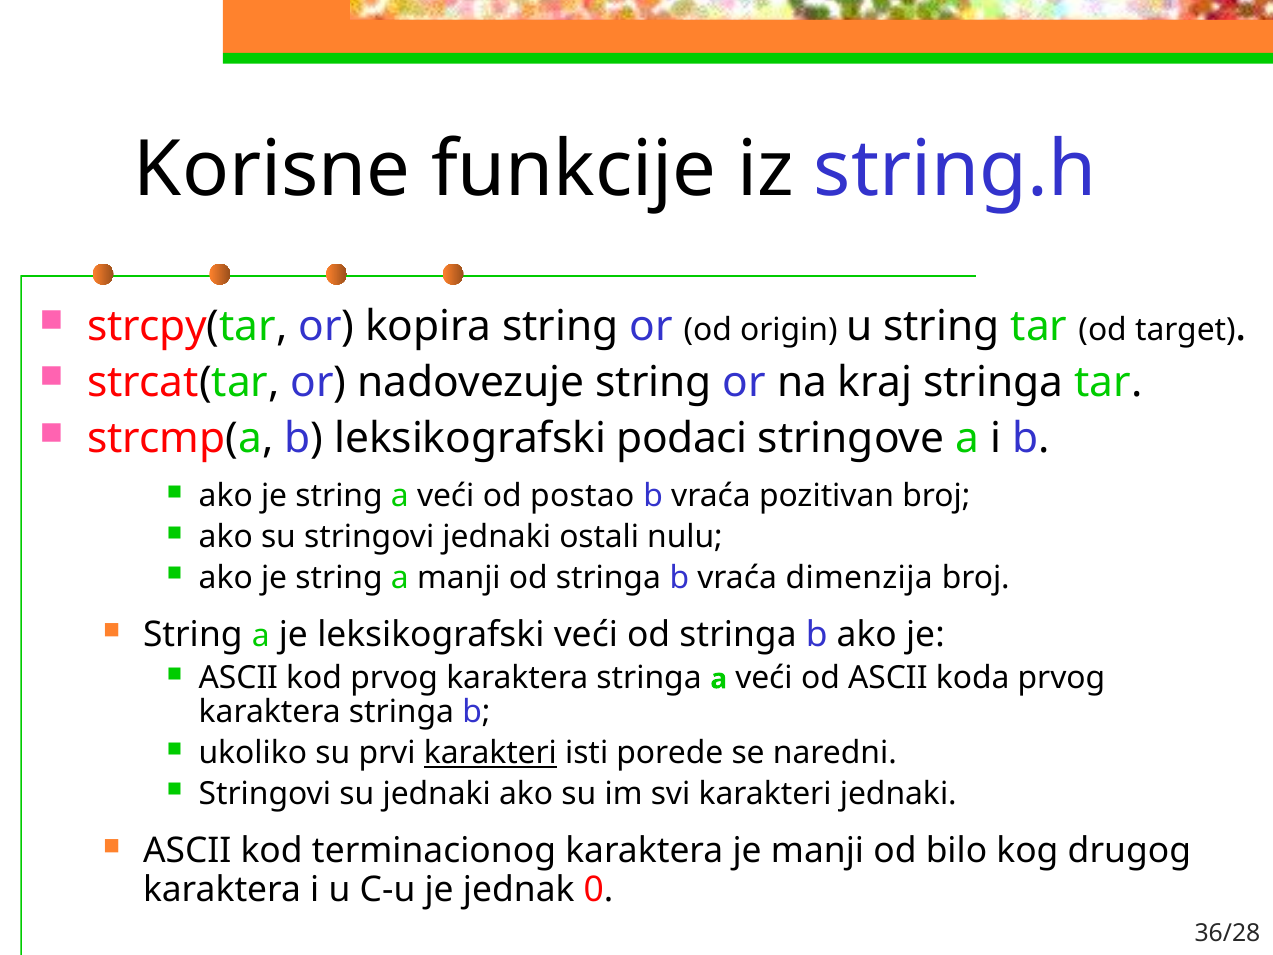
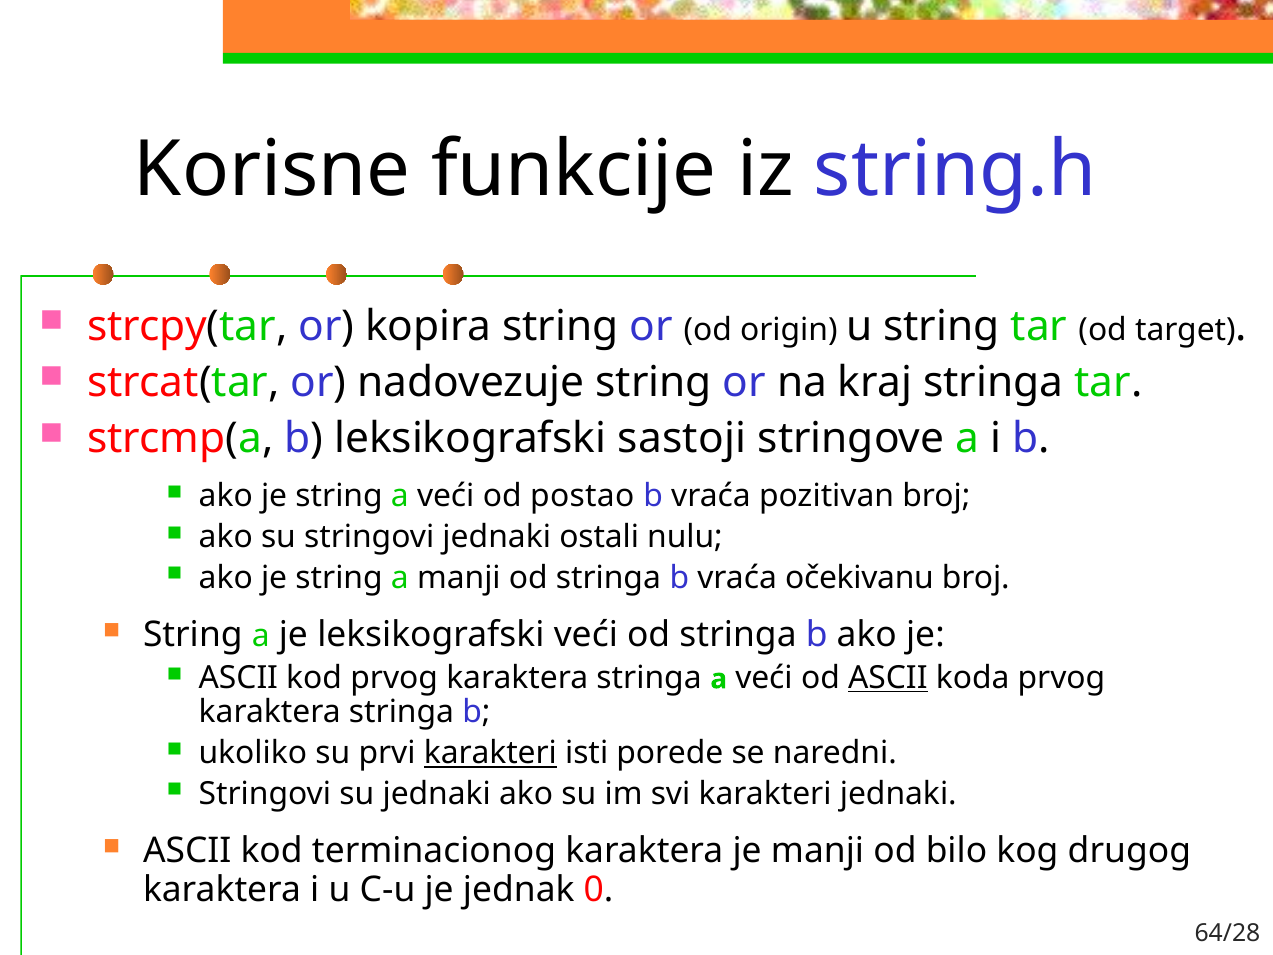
podaci: podaci -> sastoji (682, 439)
dimenzija: dimenzija -> očekivanu (859, 577)
ASCII underline: none -> present (888, 678)
36/28: 36/28 -> 64/28 (1227, 933)
